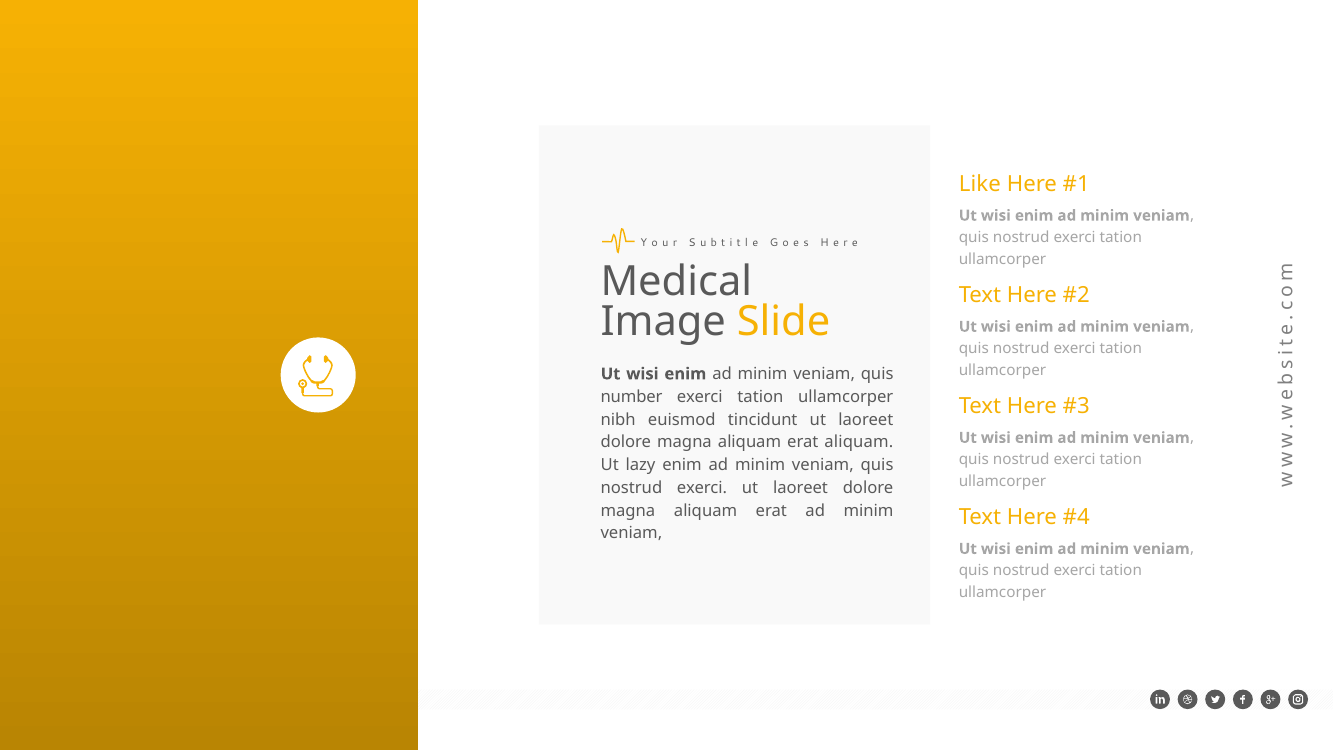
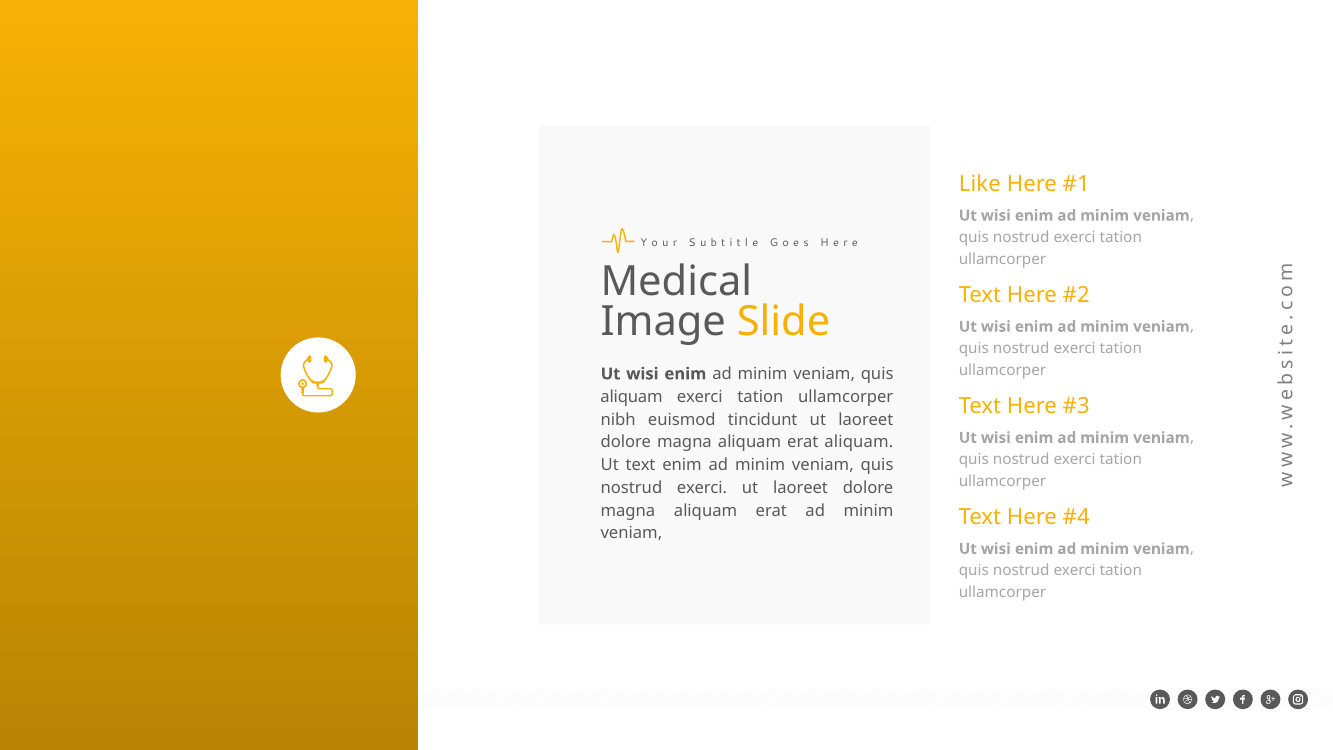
number: number -> aliquam (632, 397)
Ut lazy: lazy -> text (641, 465)
